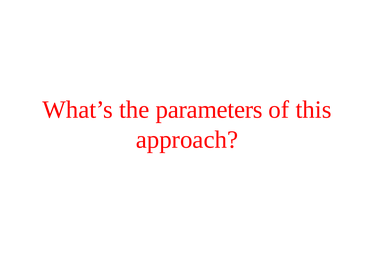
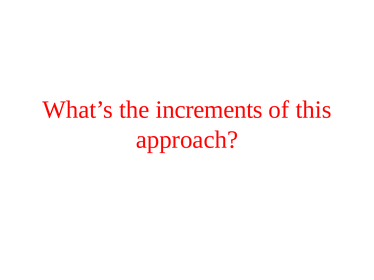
parameters: parameters -> increments (209, 110)
